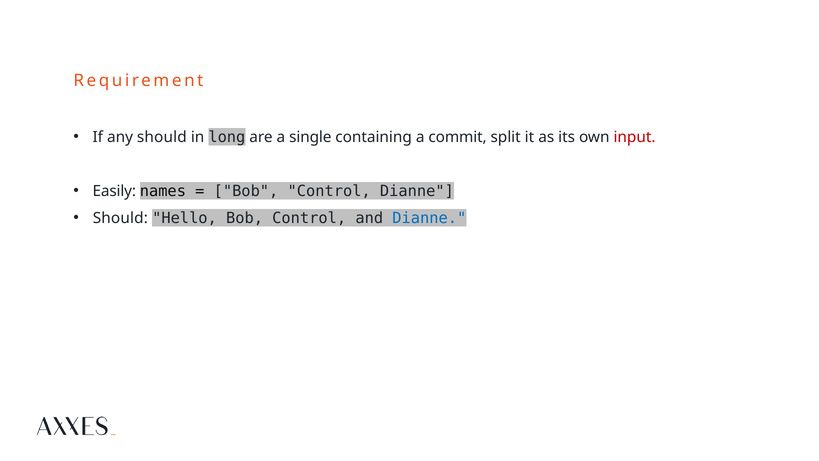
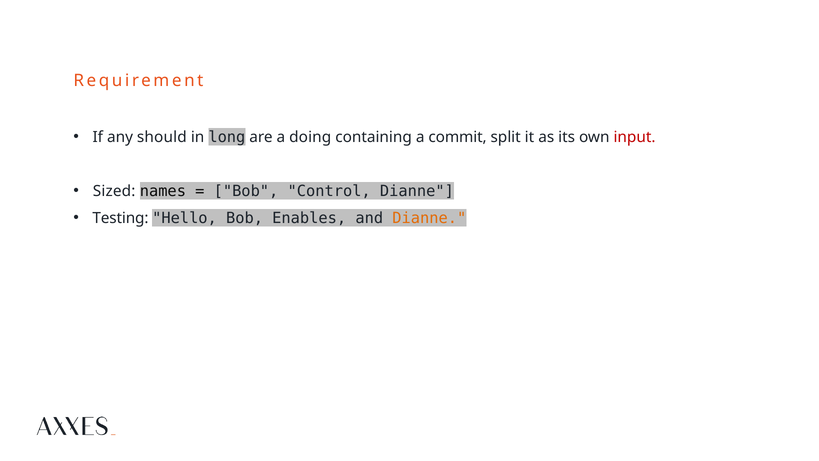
single: single -> doing (310, 137)
Easily: Easily -> Sized (114, 191)
Should: Should -> Testing (120, 218)
Hello Bob Control: Control -> Enables (309, 218)
Dianne colour: blue -> orange (429, 218)
